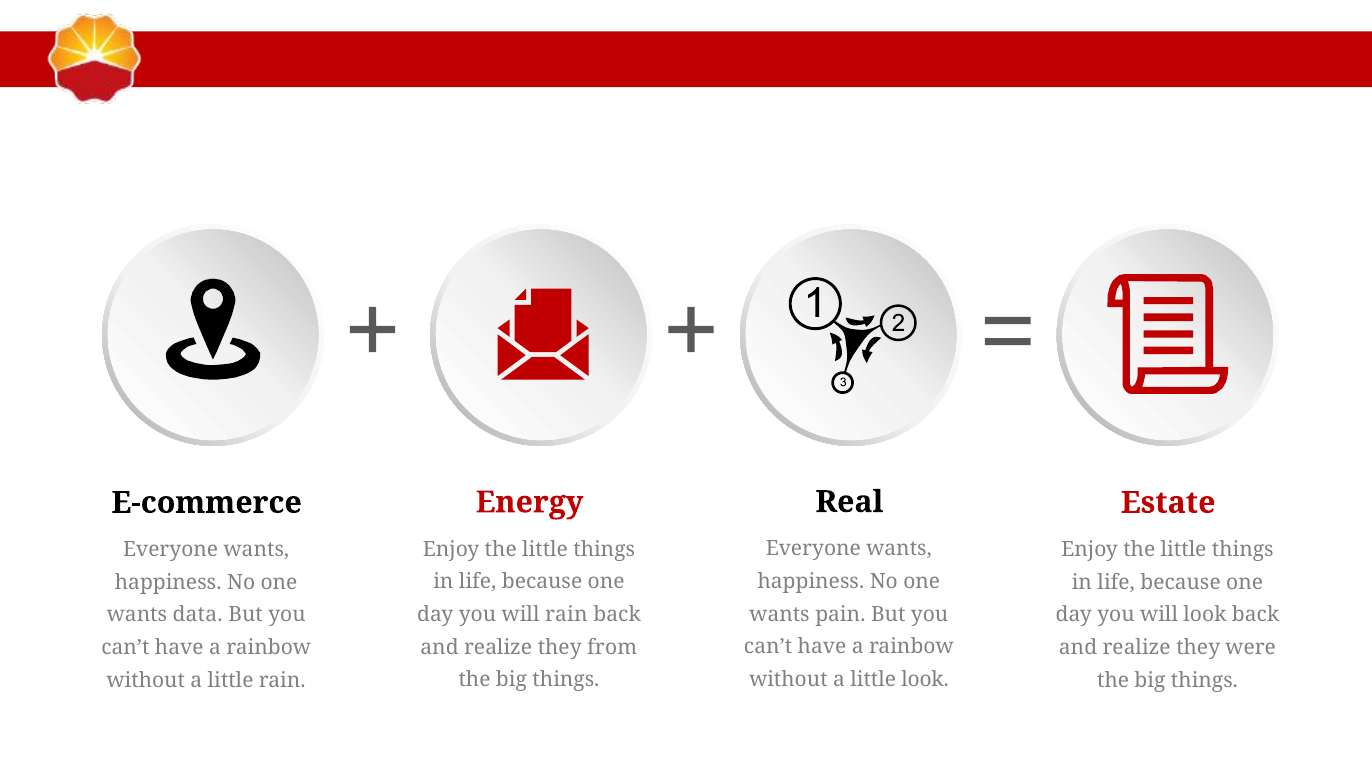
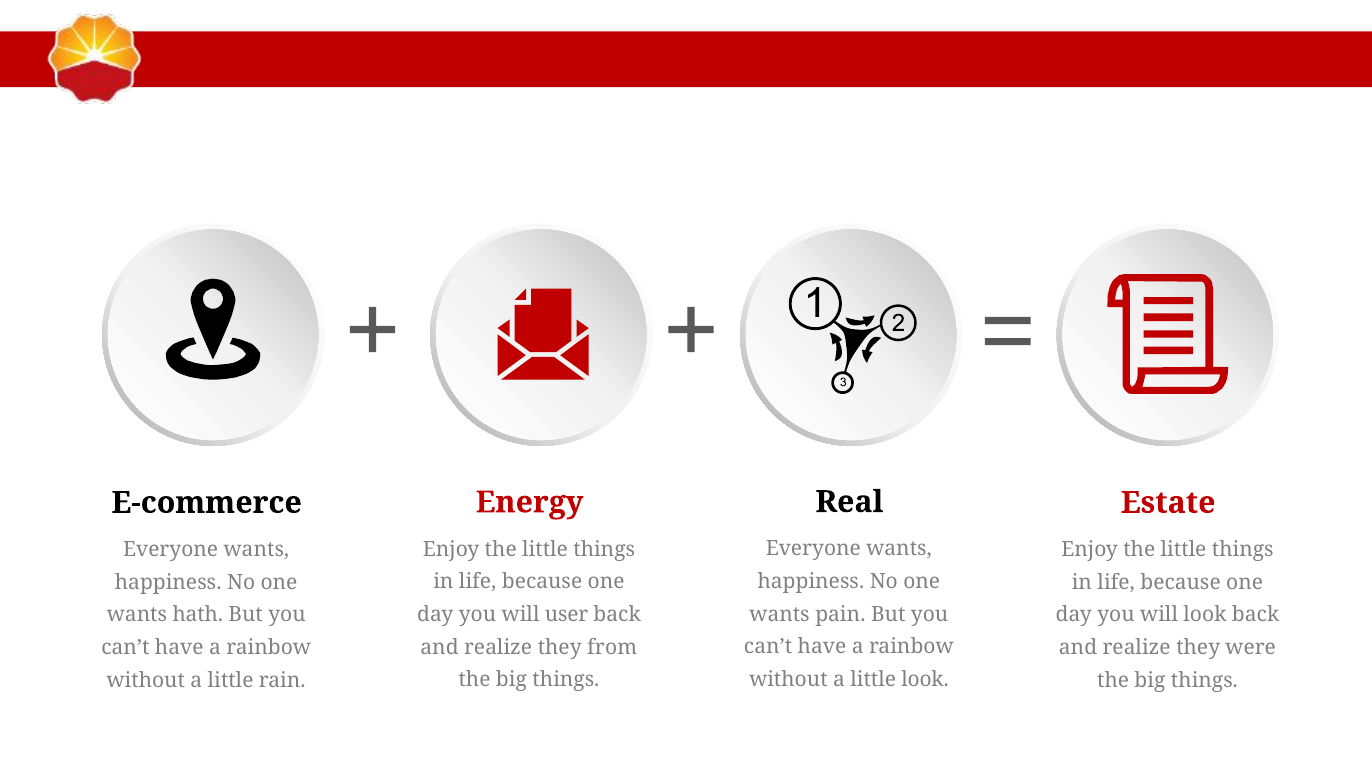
will rain: rain -> user (567, 614)
data: data -> hath (198, 615)
